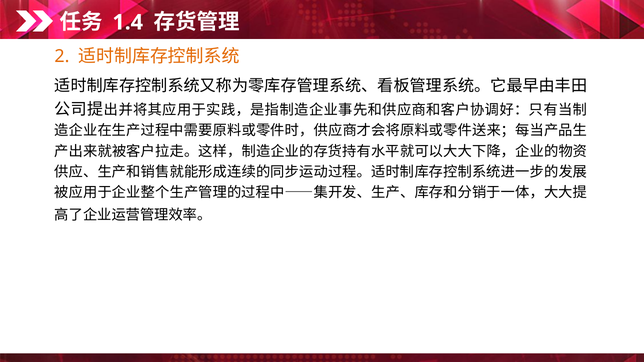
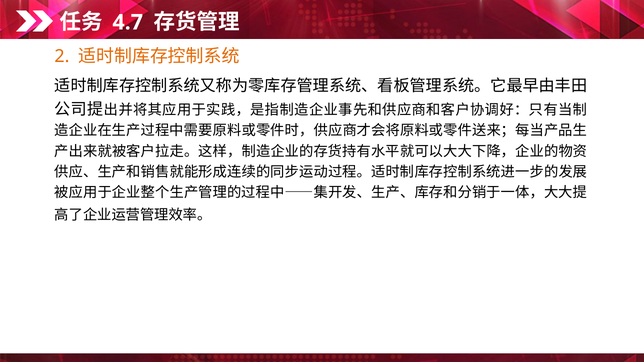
1.4: 1.4 -> 4.7 (128, 22)
